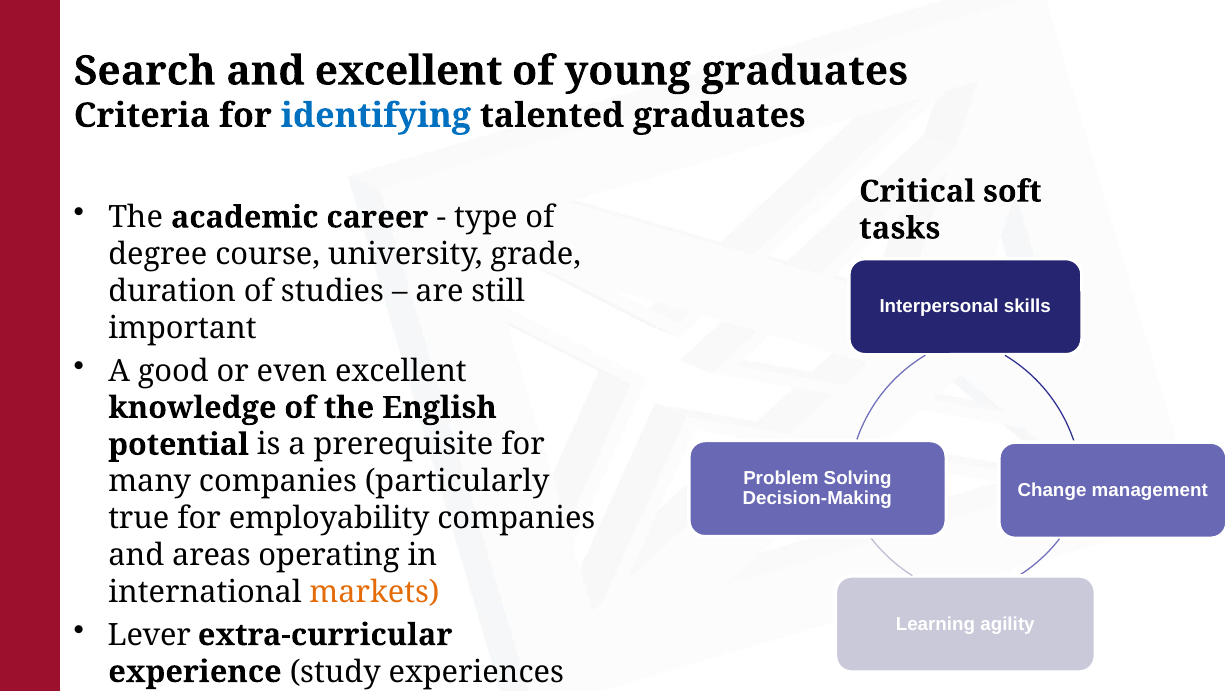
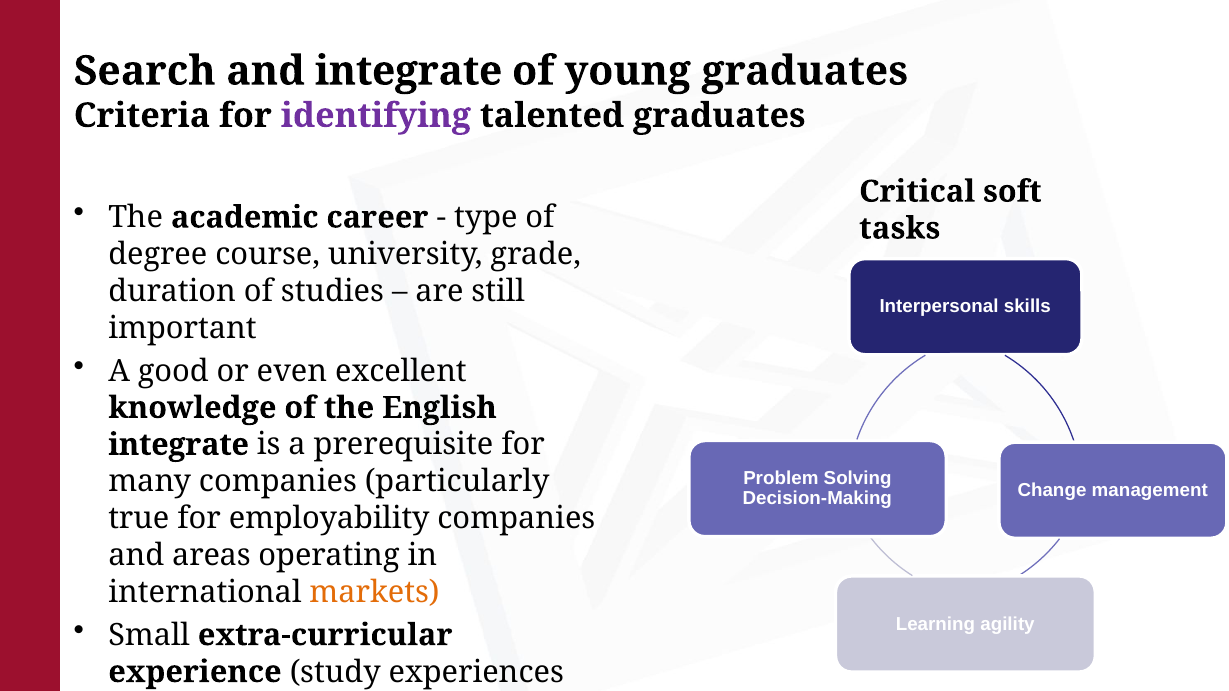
and excellent: excellent -> integrate (409, 71)
identifying colour: blue -> purple (376, 116)
potential: potential -> integrate (179, 445)
Lever: Lever -> Small (149, 635)
